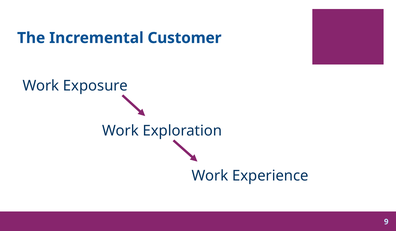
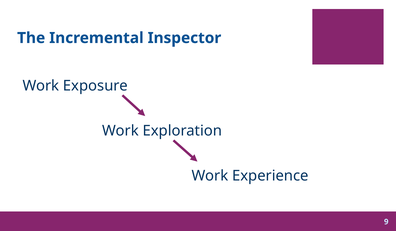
Customer: Customer -> Inspector (184, 38)
